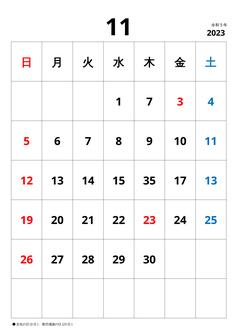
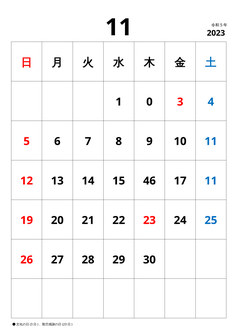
1 7: 7 -> 0 (149, 102)
35: 35 -> 46 (149, 181)
17 13: 13 -> 11 (211, 181)
